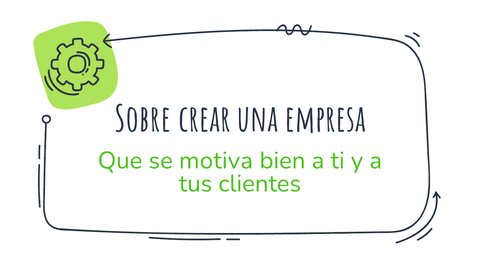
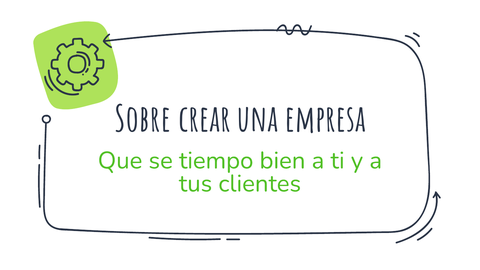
motiva: motiva -> tiempo (216, 161)
